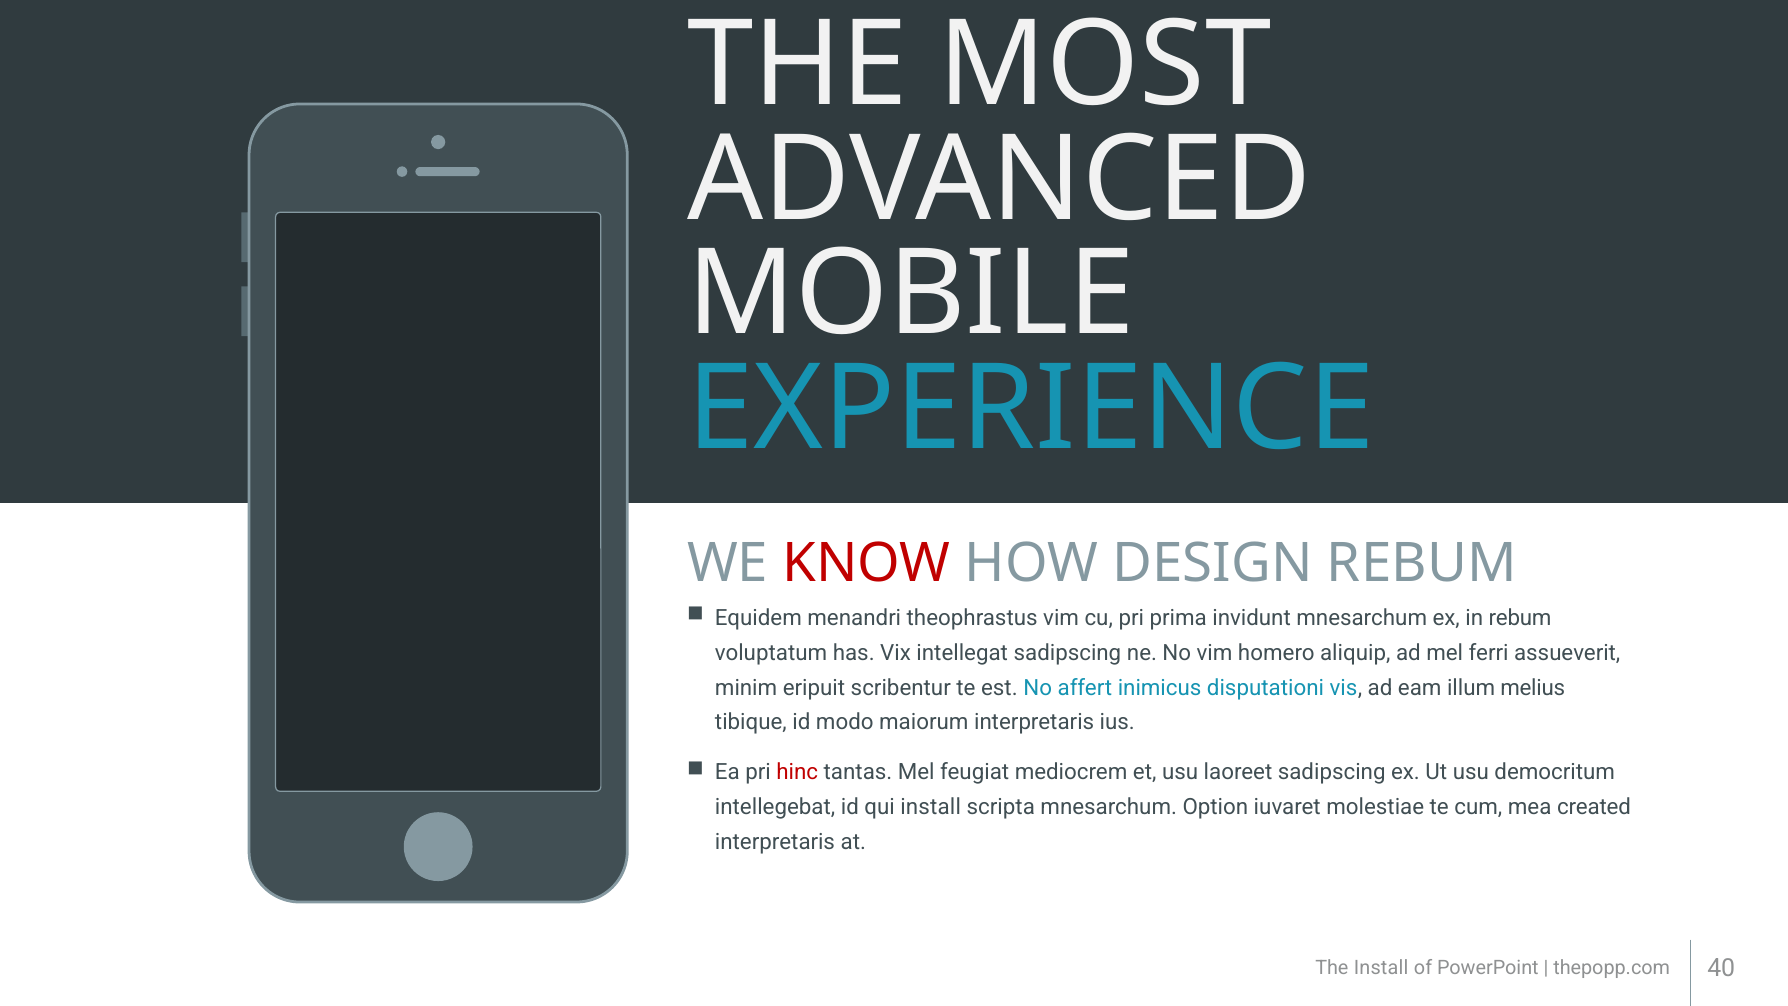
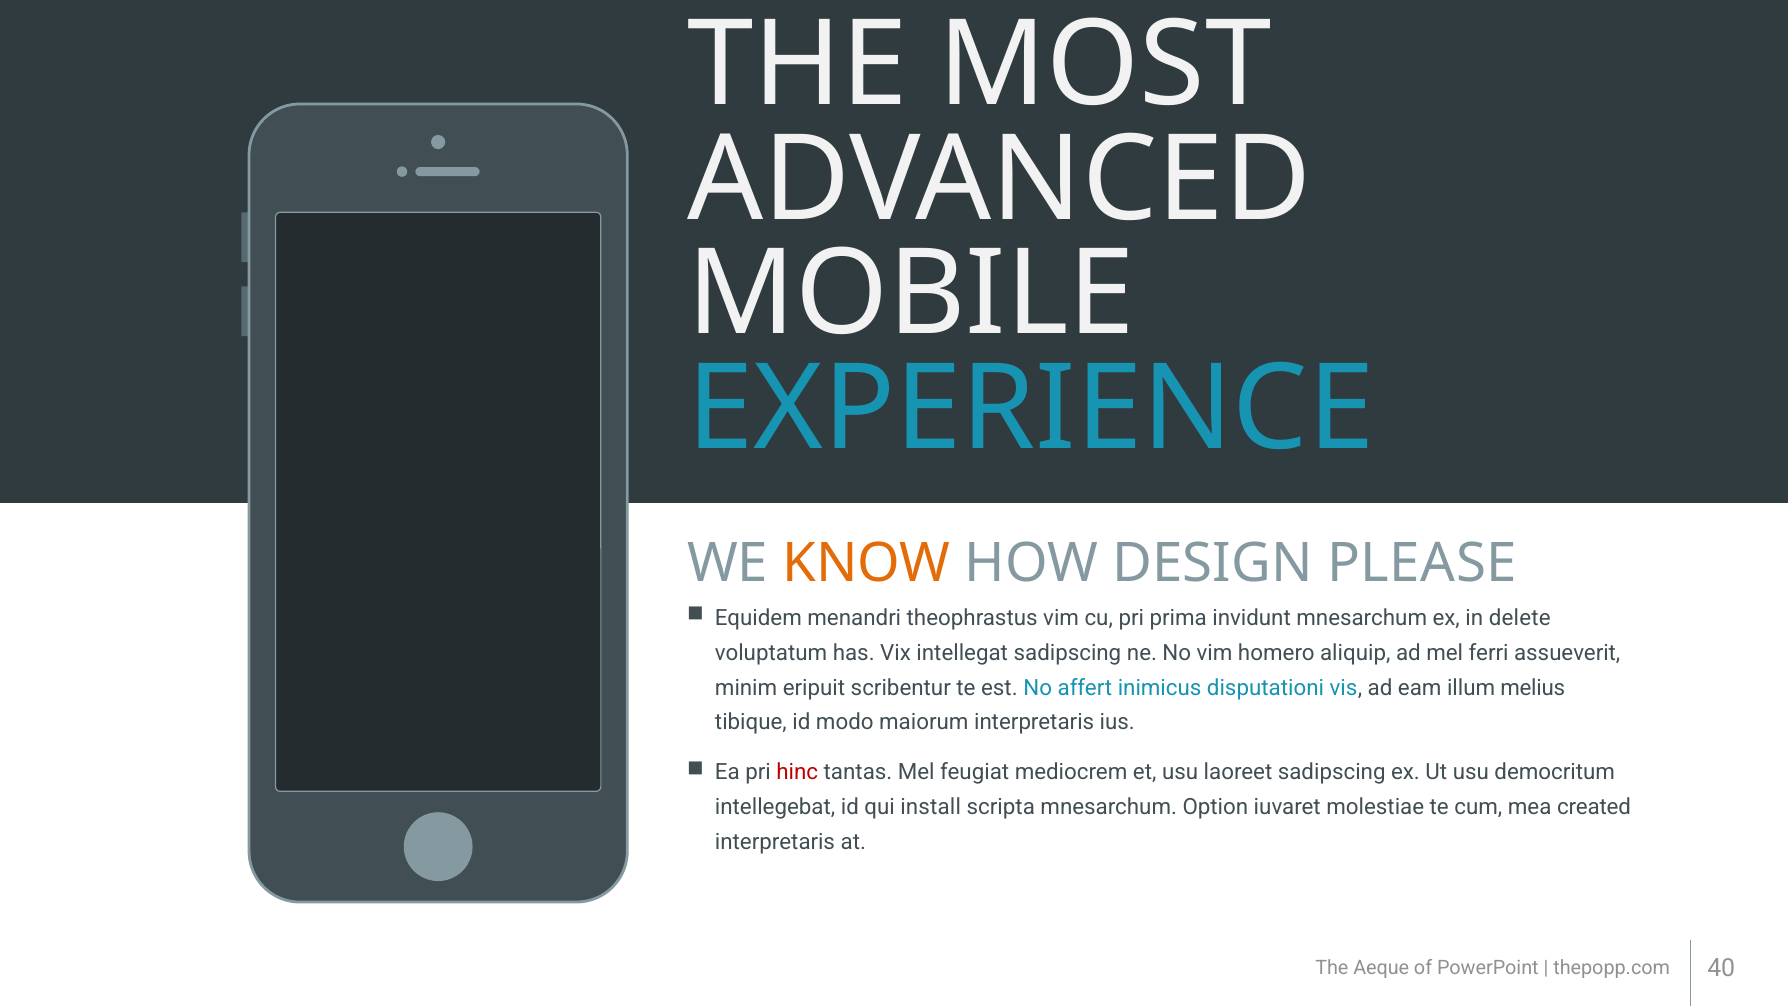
KNOW colour: red -> orange (867, 563)
DESIGN REBUM: REBUM -> PLEASE (1422, 563)
in rebum: rebum -> delete (1520, 618)
The Install: Install -> Aeque (1381, 967)
